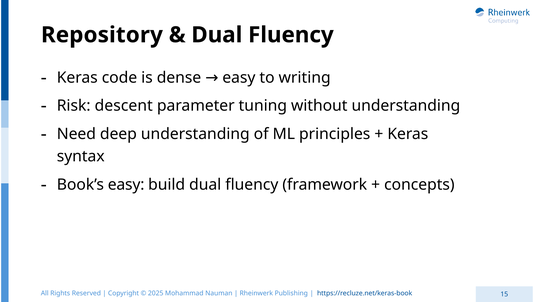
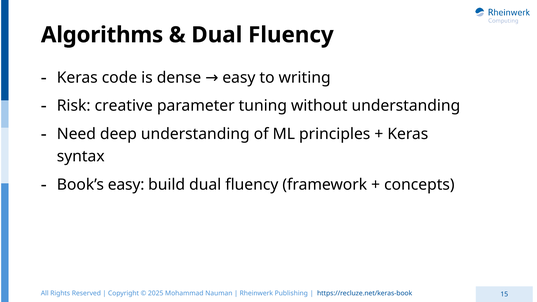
Repository: Repository -> Algorithms (102, 35)
descent: descent -> creative (124, 106)
